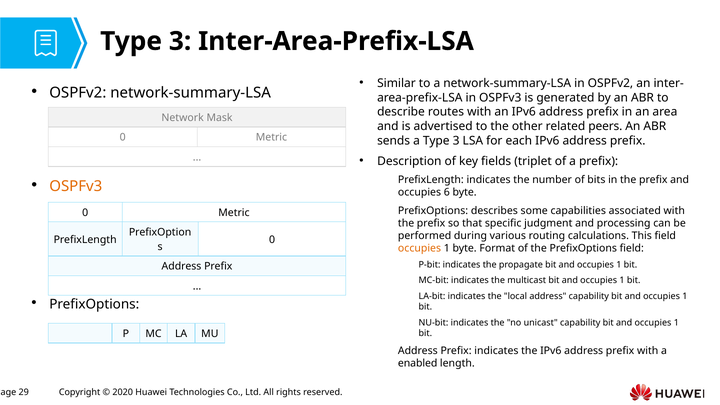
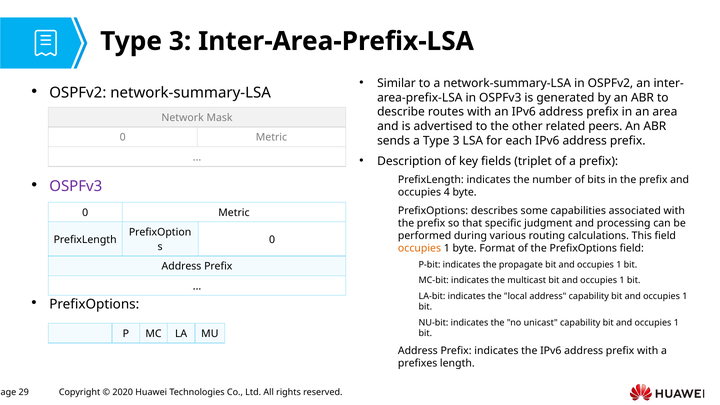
OSPFv3 colour: orange -> purple (76, 186)
6: 6 -> 4 (447, 193)
enabled: enabled -> prefixes (418, 363)
